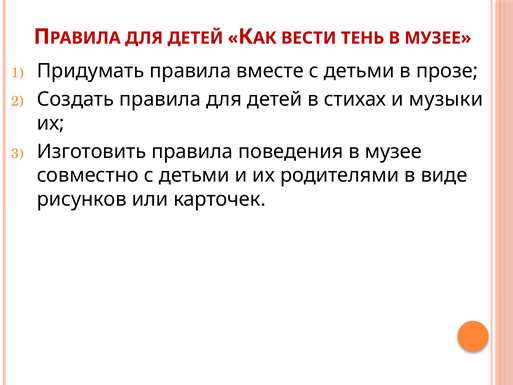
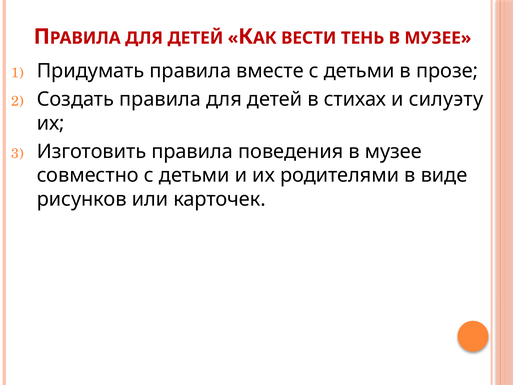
музыки: музыки -> силуэту (446, 99)
